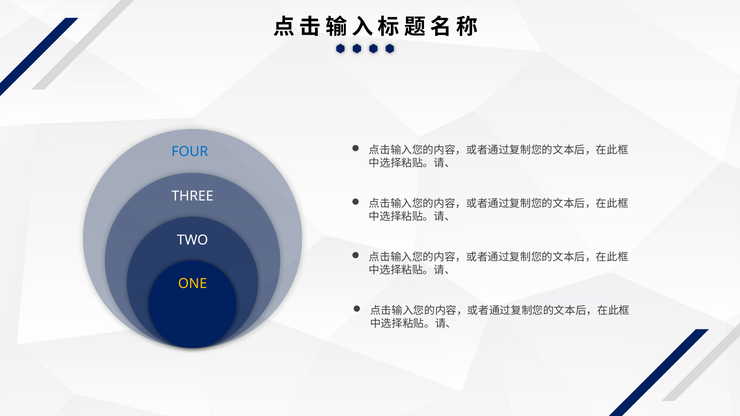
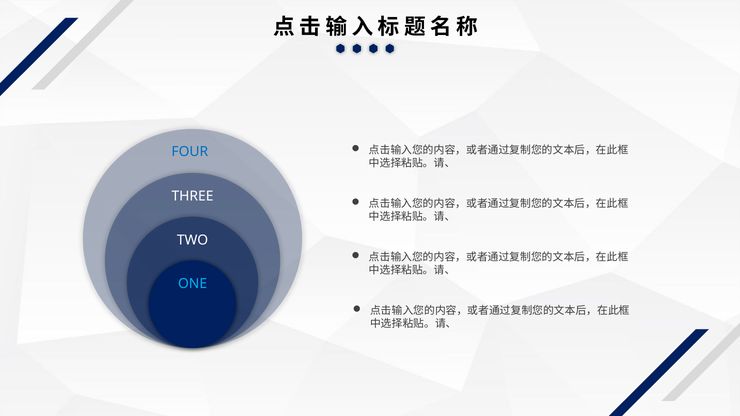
ONE colour: yellow -> light blue (193, 284)
